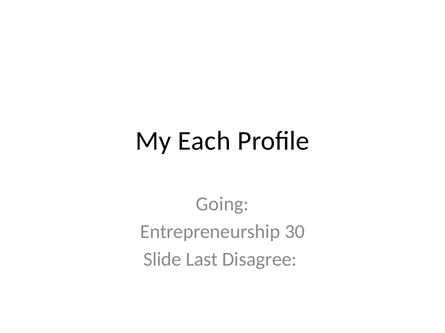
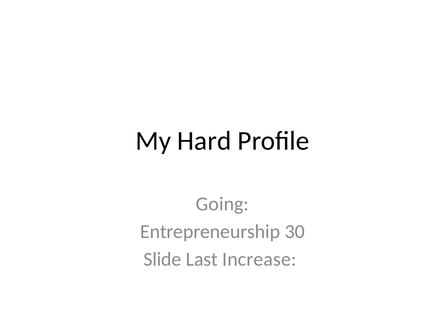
Each: Each -> Hard (204, 141)
Disagree: Disagree -> Increase (259, 260)
